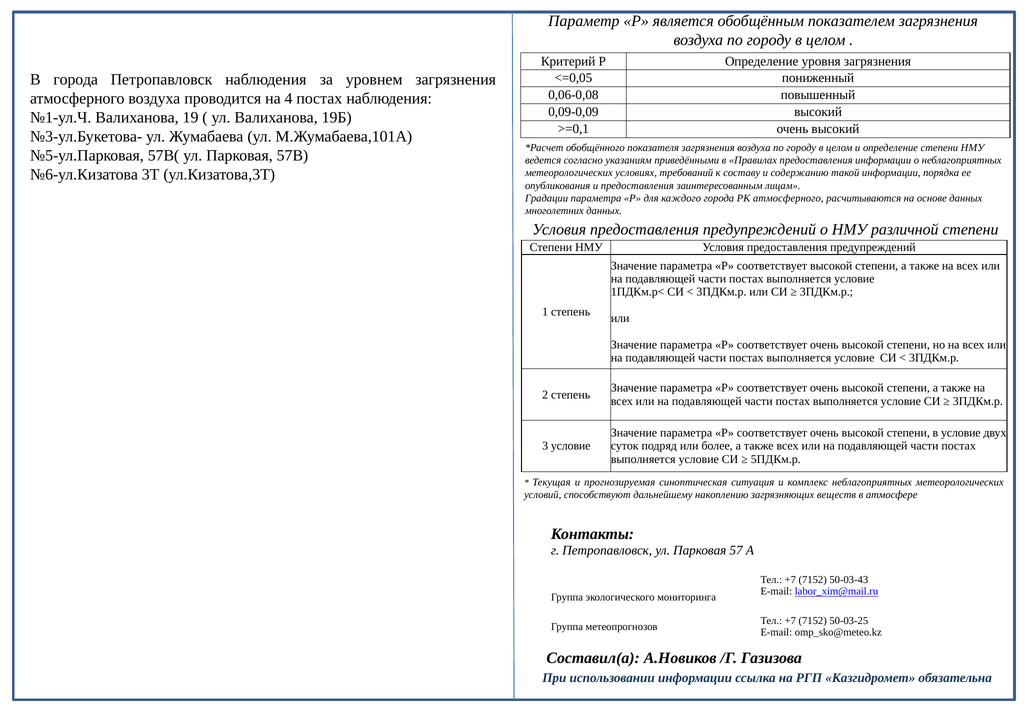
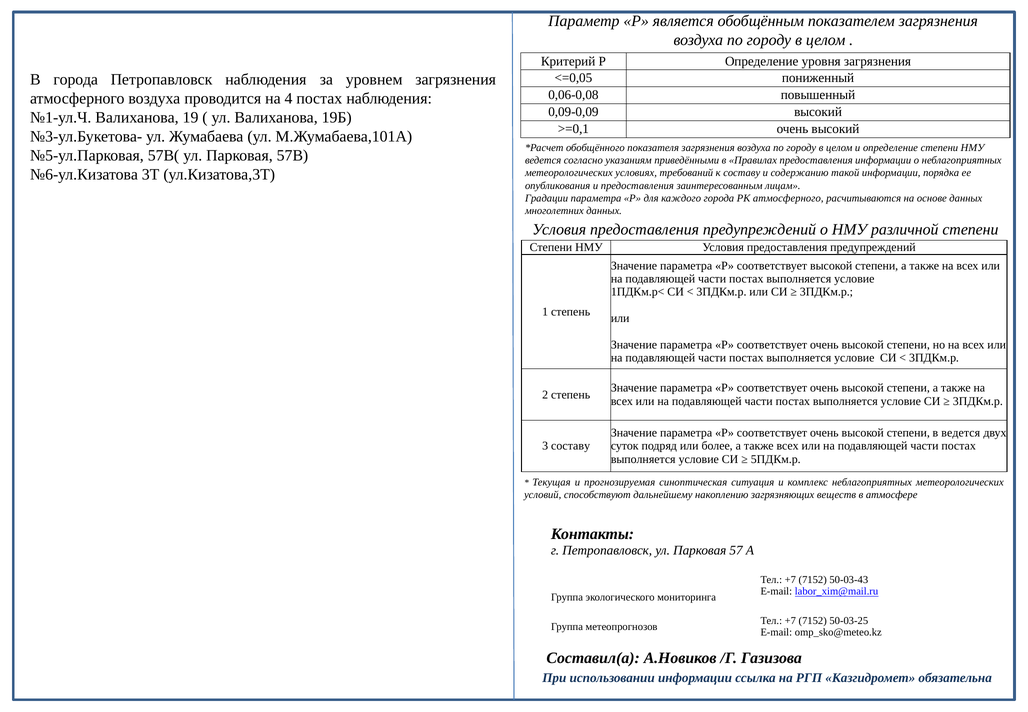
в условие: условие -> ведется (961, 433)
3 условие: условие -> составу (571, 446)
